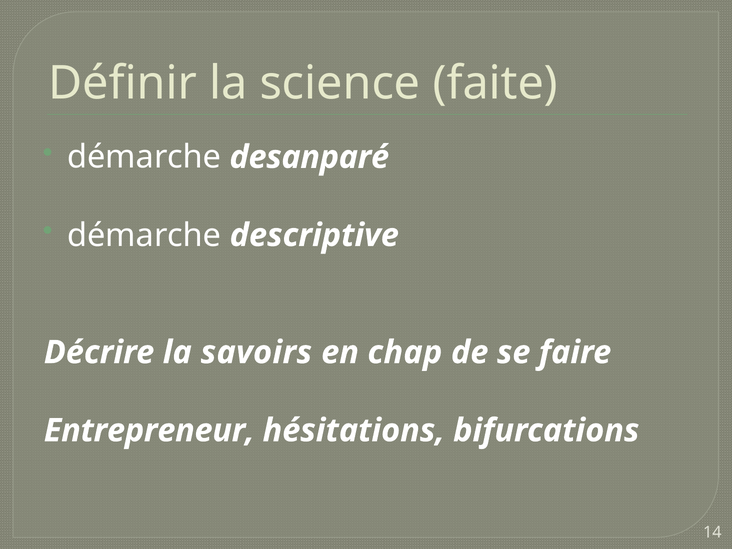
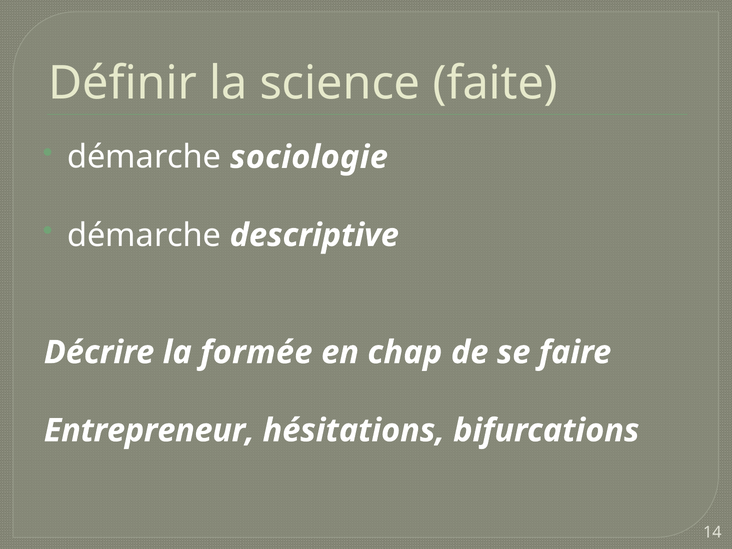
desanparé: desanparé -> sociologie (309, 157)
savoirs: savoirs -> formée (256, 352)
